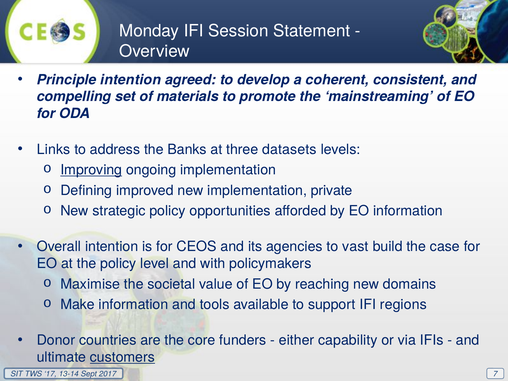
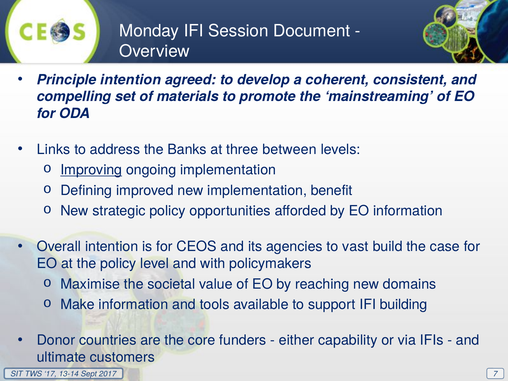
Statement: Statement -> Document (312, 31)
datasets: datasets -> between (289, 149)
private: private -> benefit (332, 190)
regions: regions -> building (404, 305)
customers underline: present -> none (122, 357)
